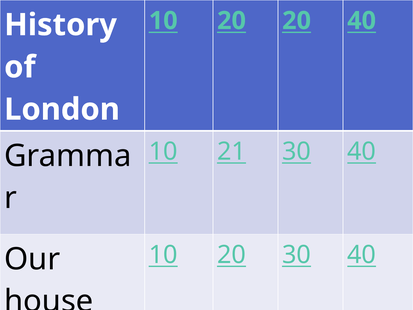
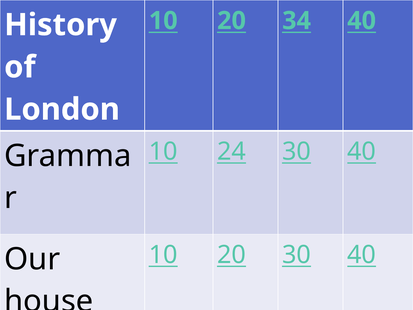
20 20: 20 -> 34 (297, 21)
21: 21 -> 24 (232, 151)
